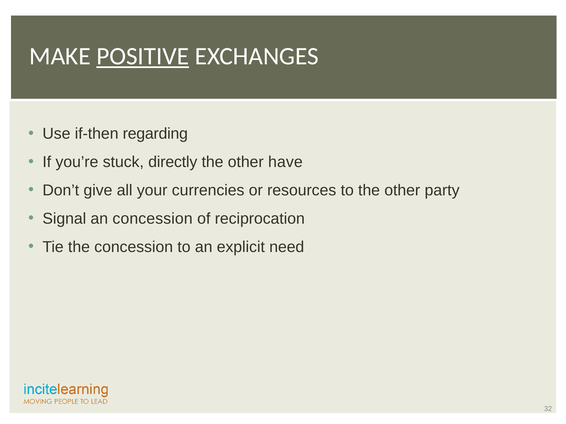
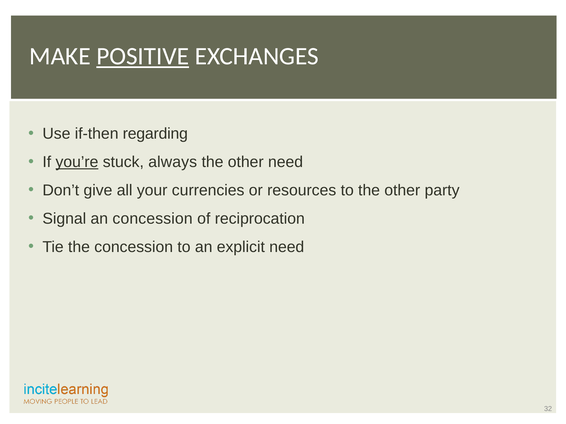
you’re underline: none -> present (77, 162)
directly: directly -> always (173, 162)
other have: have -> need (286, 162)
